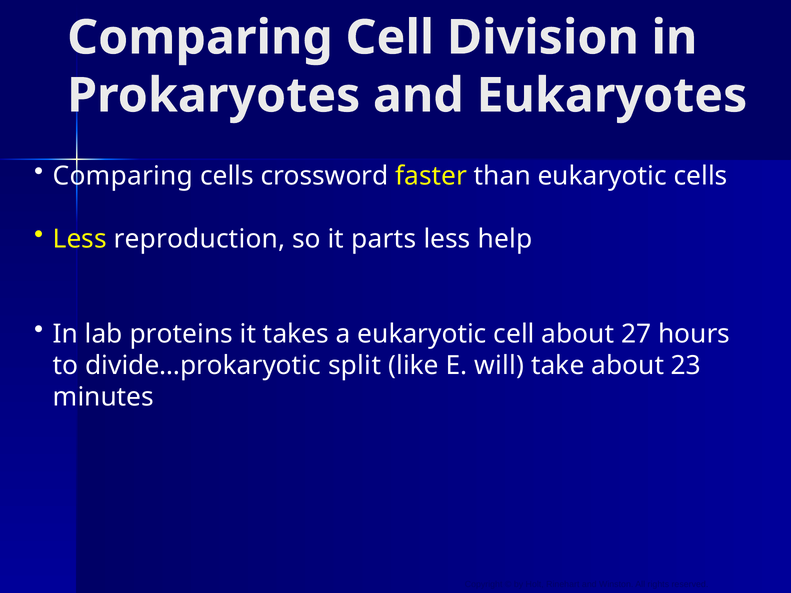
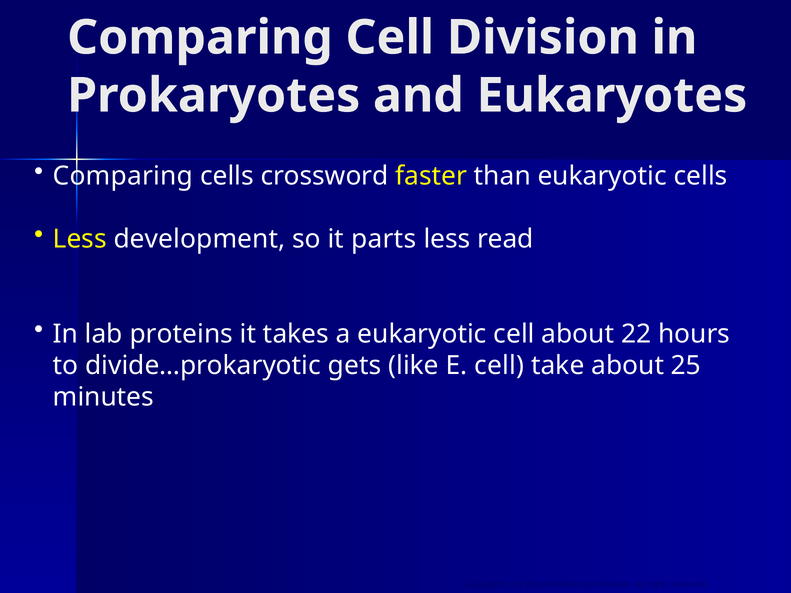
reproduction: reproduction -> development (199, 239)
help: help -> read (505, 239)
27: 27 -> 22 (636, 334)
split: split -> gets (355, 366)
E will: will -> cell (499, 366)
23: 23 -> 25 (686, 366)
